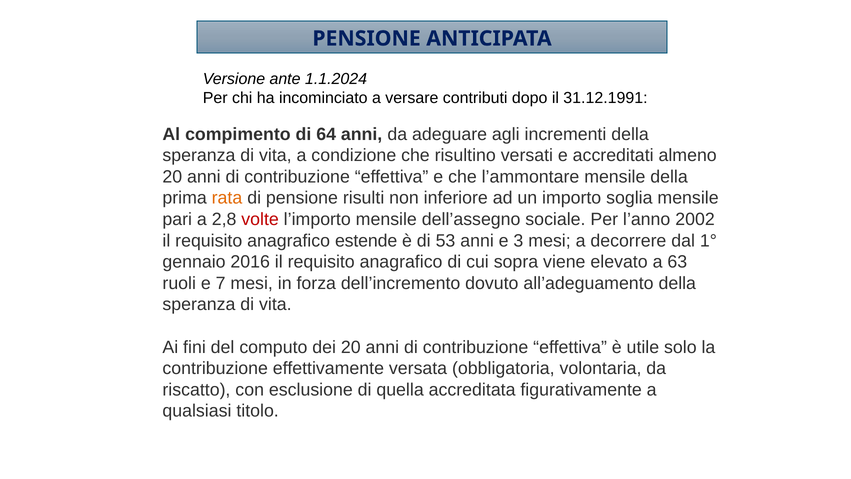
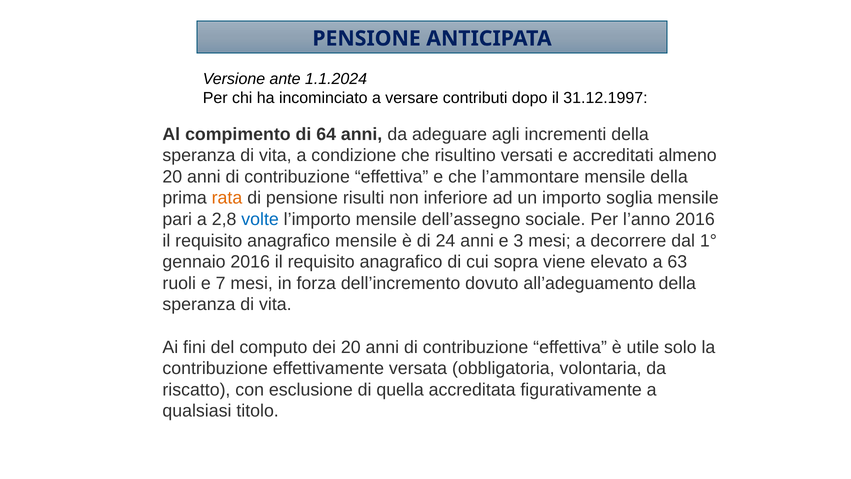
31.12.1991: 31.12.1991 -> 31.12.1997 (605, 98)
volte colour: red -> blue (260, 219)
l’anno 2002: 2002 -> 2016 (695, 219)
anagrafico estende: estende -> mensile (366, 240)
53: 53 -> 24 (445, 240)
